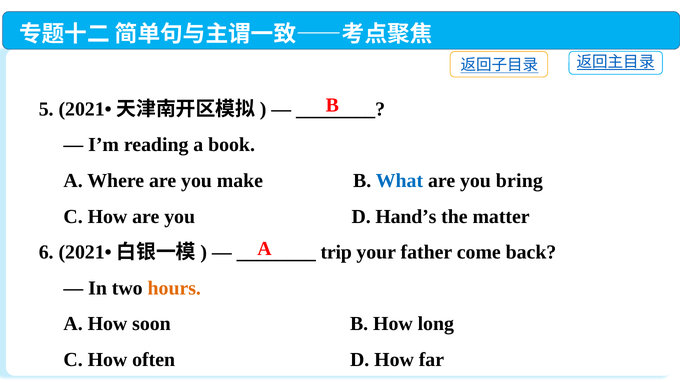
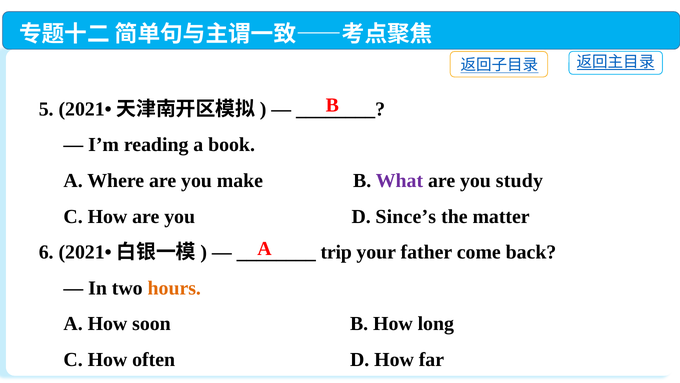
What colour: blue -> purple (399, 180)
bring: bring -> study (519, 180)
Hand’s: Hand’s -> Since’s (406, 216)
